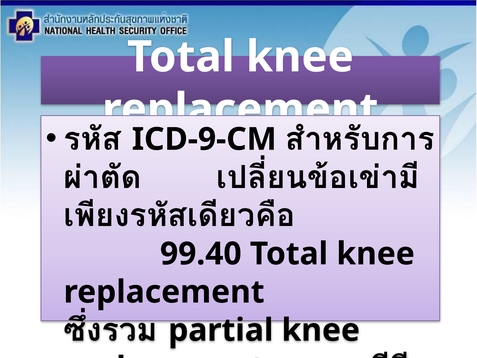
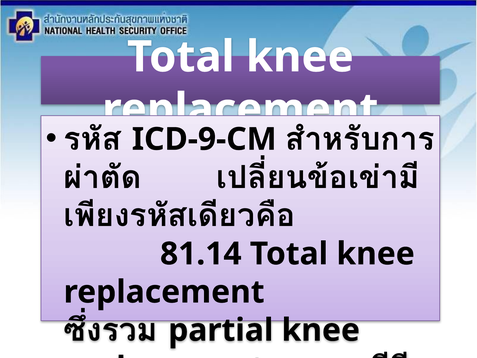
99.40: 99.40 -> 81.14 (201, 254)
